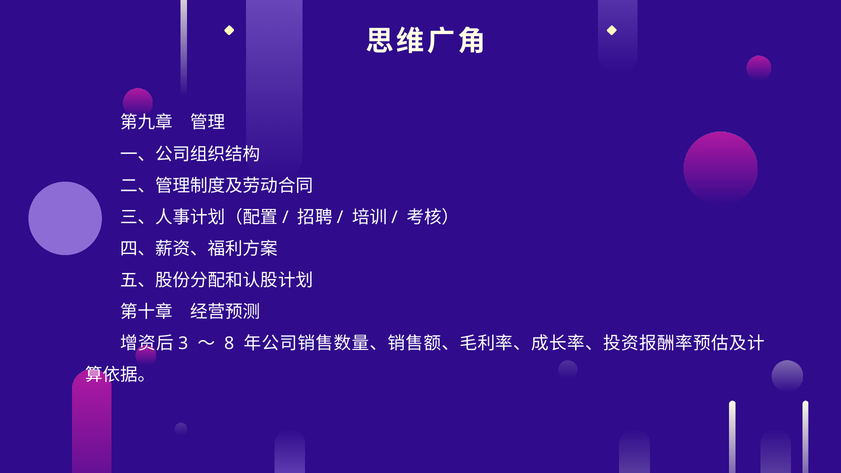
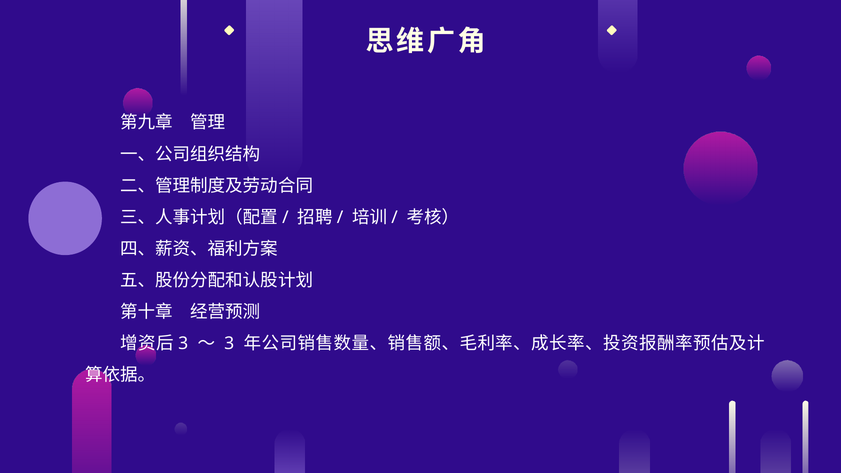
8: 8 -> 3 (229, 343)
